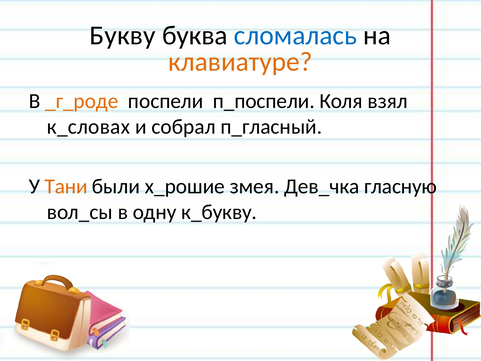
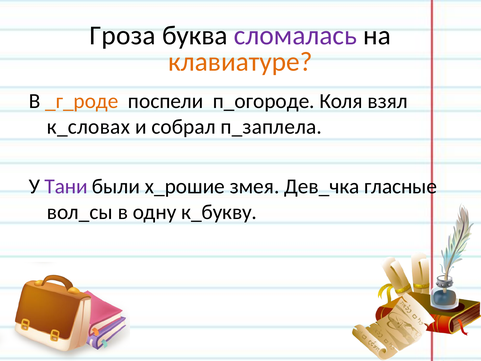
Букву: Букву -> Гроза (123, 35)
сломалась colour: blue -> purple (295, 35)
п_поспели: п_поспели -> п_огороде (264, 101)
п_гласный: п_гласный -> п_заплела (271, 127)
Тани colour: orange -> purple (66, 186)
гласную: гласную -> гласные (401, 186)
